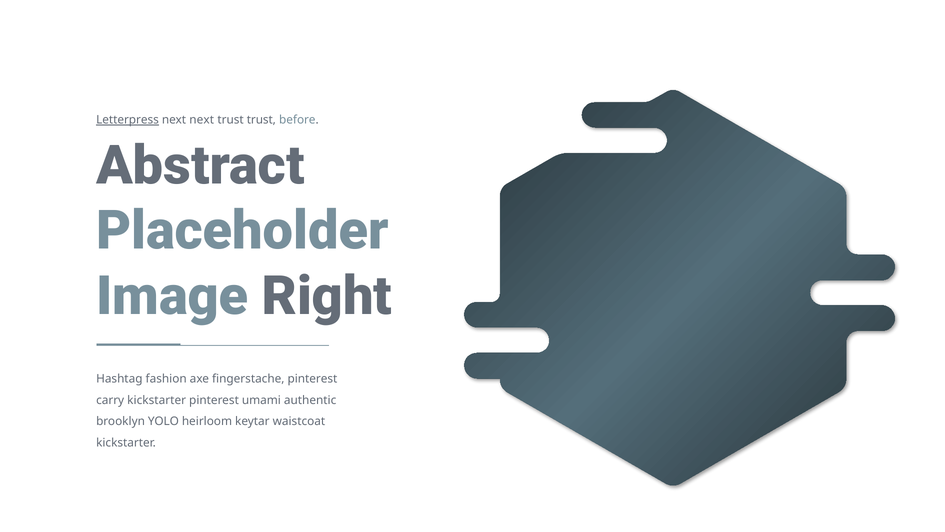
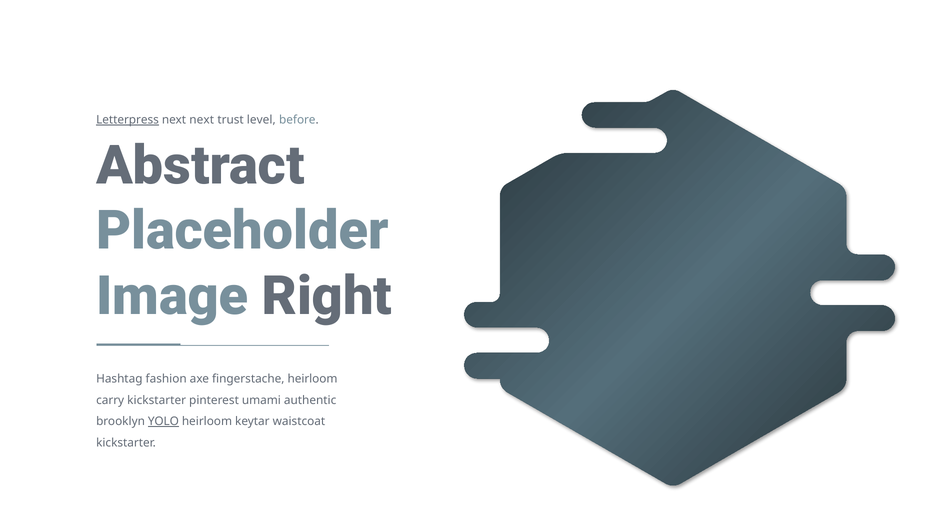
trust trust: trust -> level (261, 120)
fingerstache pinterest: pinterest -> heirloom (313, 379)
YOLO underline: none -> present (163, 421)
